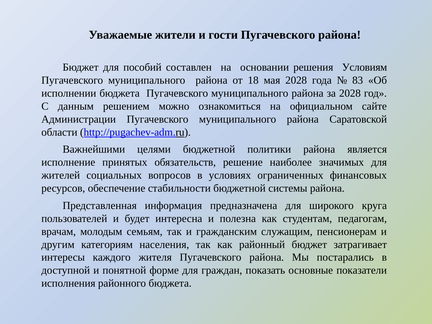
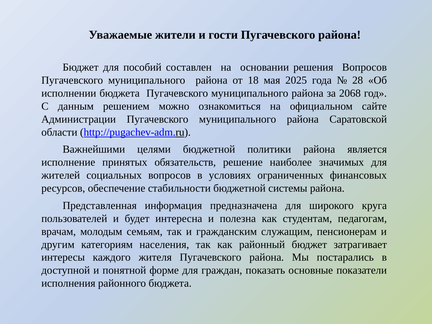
решения Условиям: Условиям -> Вопросов (365, 67)
мая 2028: 2028 -> 2025 (296, 80)
83: 83 -> 28 (358, 80)
за 2028: 2028 -> 2068 (350, 93)
